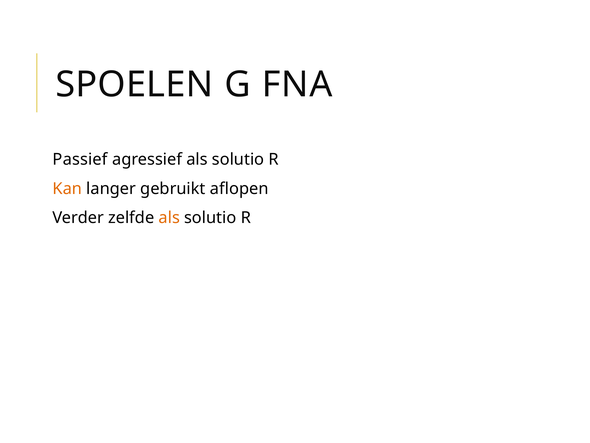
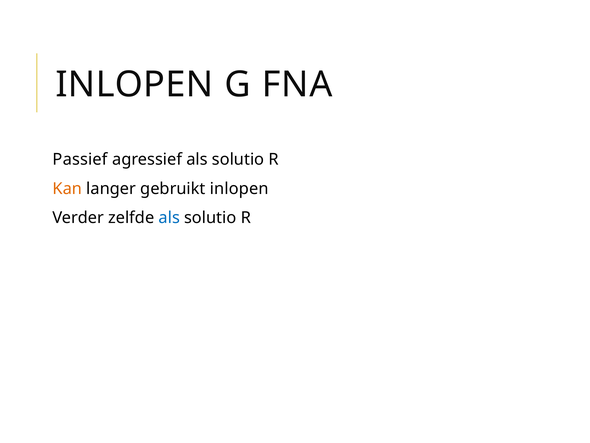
SPOELEN: SPOELEN -> INLOPEN (134, 85)
gebruikt aflopen: aflopen -> inlopen (239, 188)
als colour: orange -> blue (169, 218)
